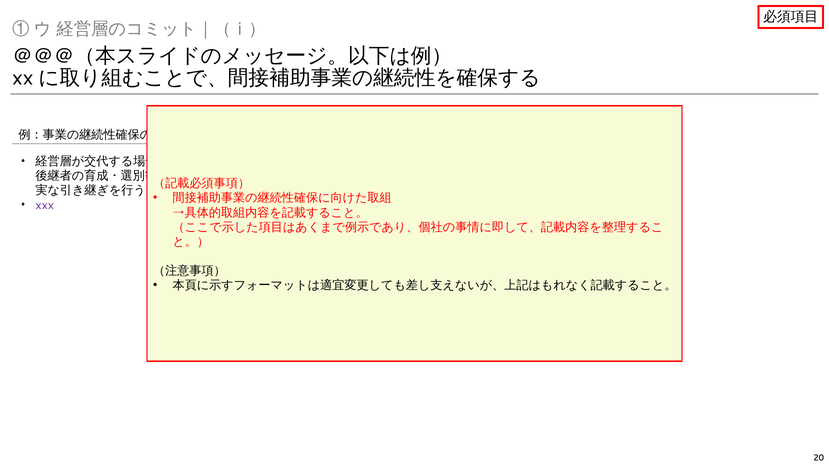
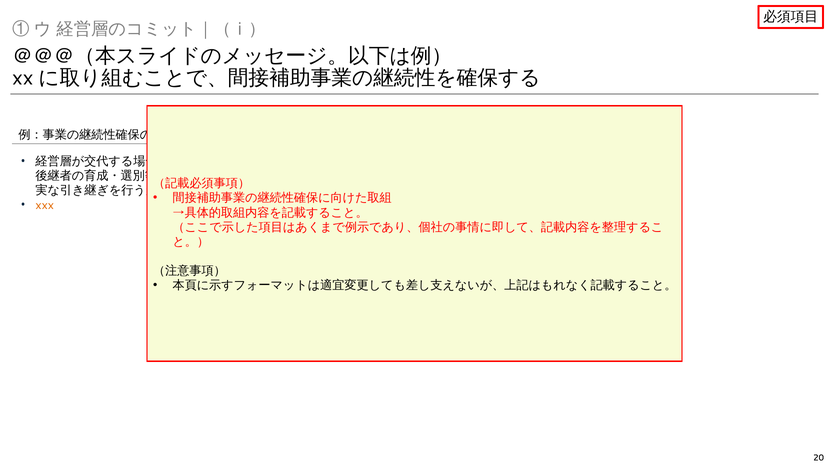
xxx colour: purple -> orange (45, 205)
